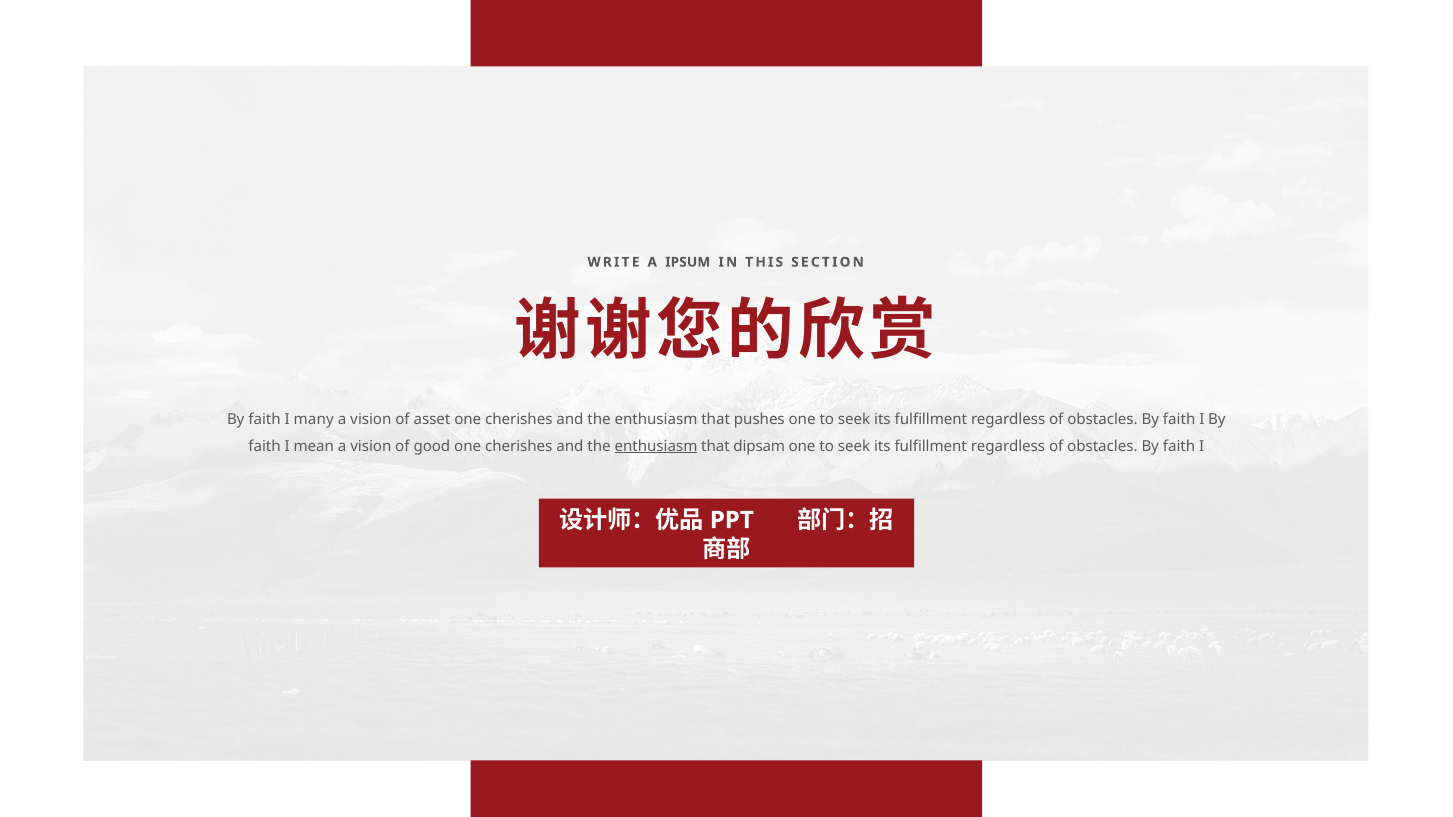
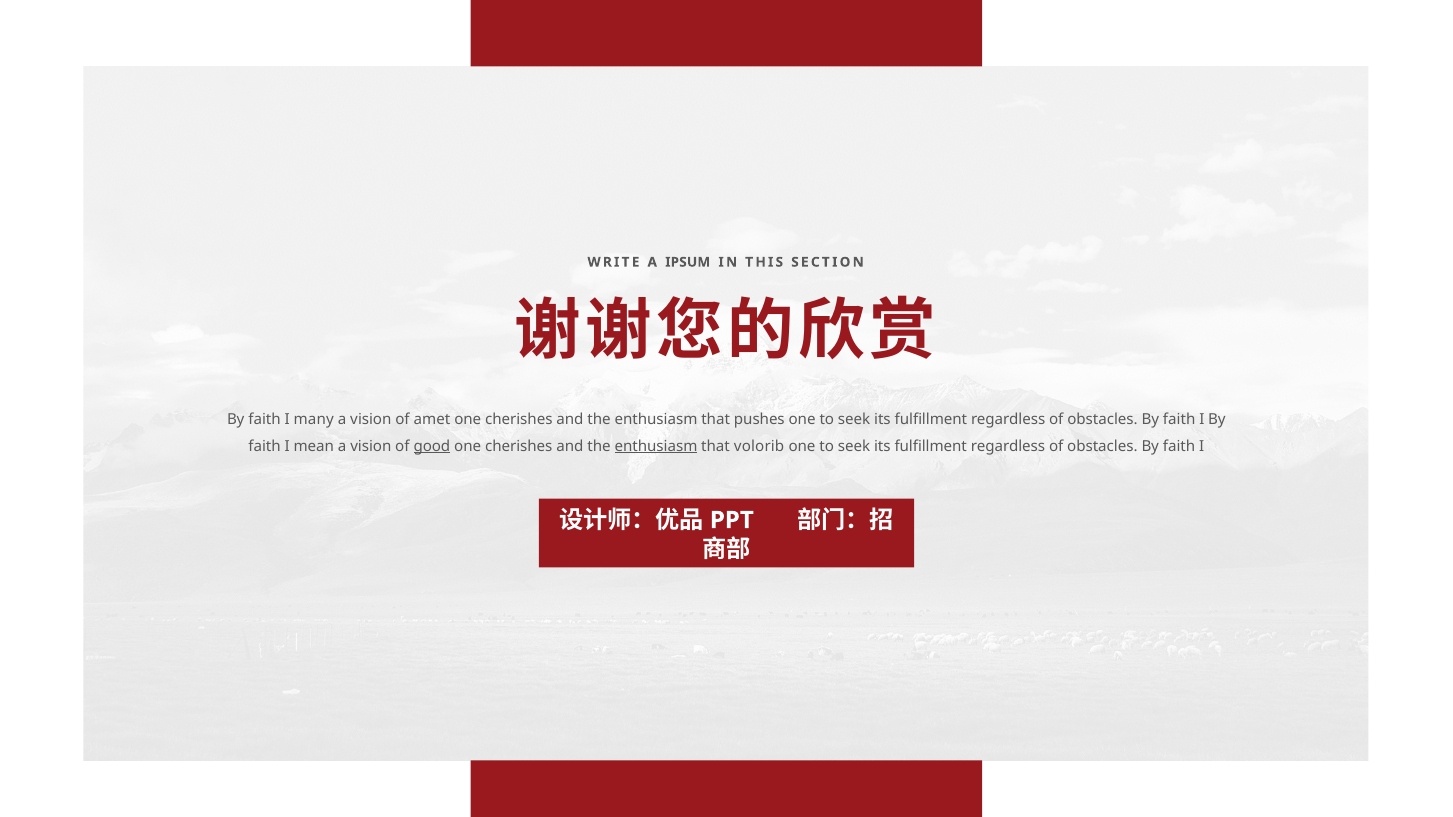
asset: asset -> amet (432, 419)
good underline: none -> present (432, 446)
dipsam: dipsam -> volorib (759, 446)
